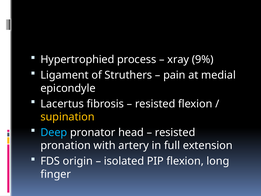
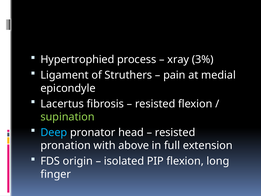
9%: 9% -> 3% (203, 59)
supination colour: yellow -> light green (68, 117)
artery: artery -> above (134, 145)
